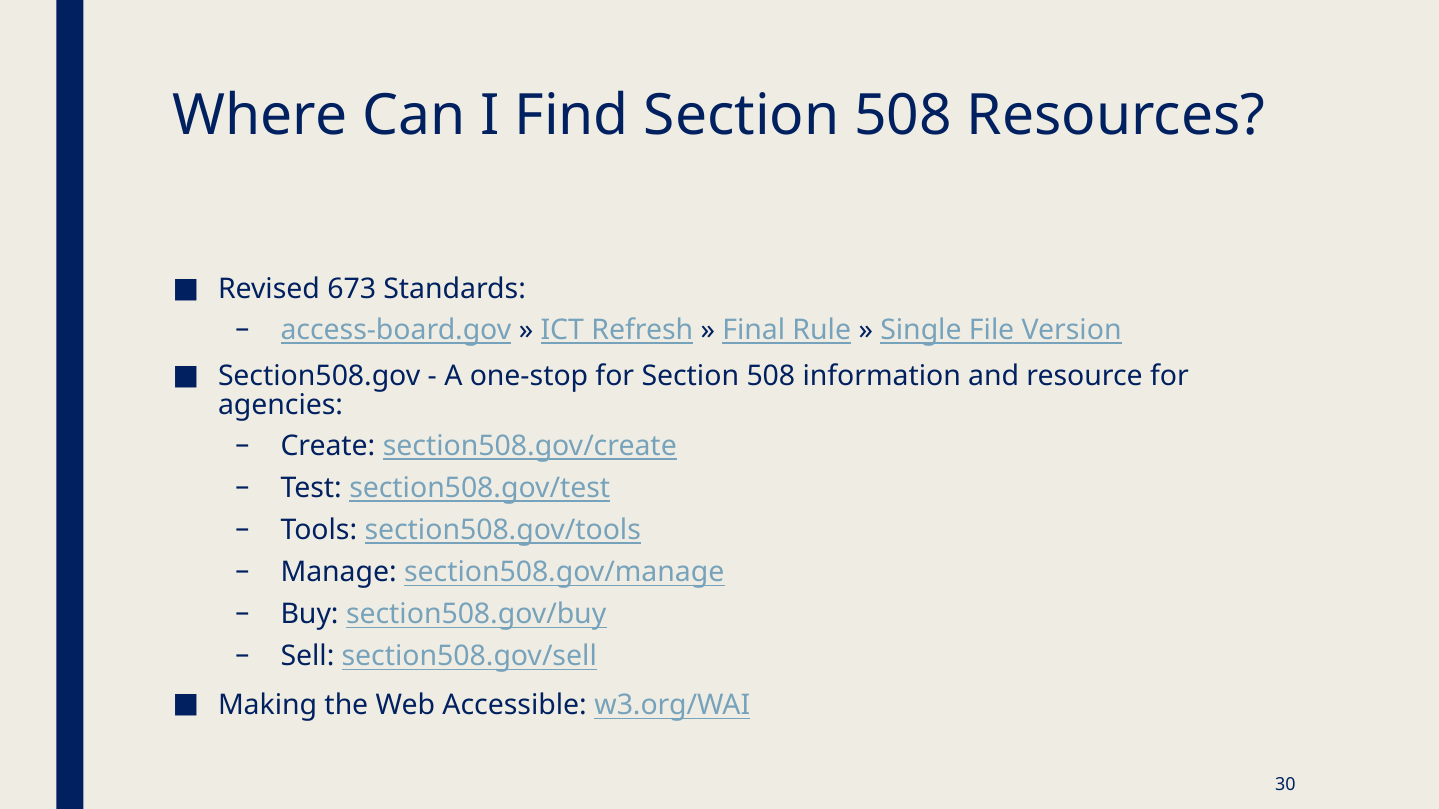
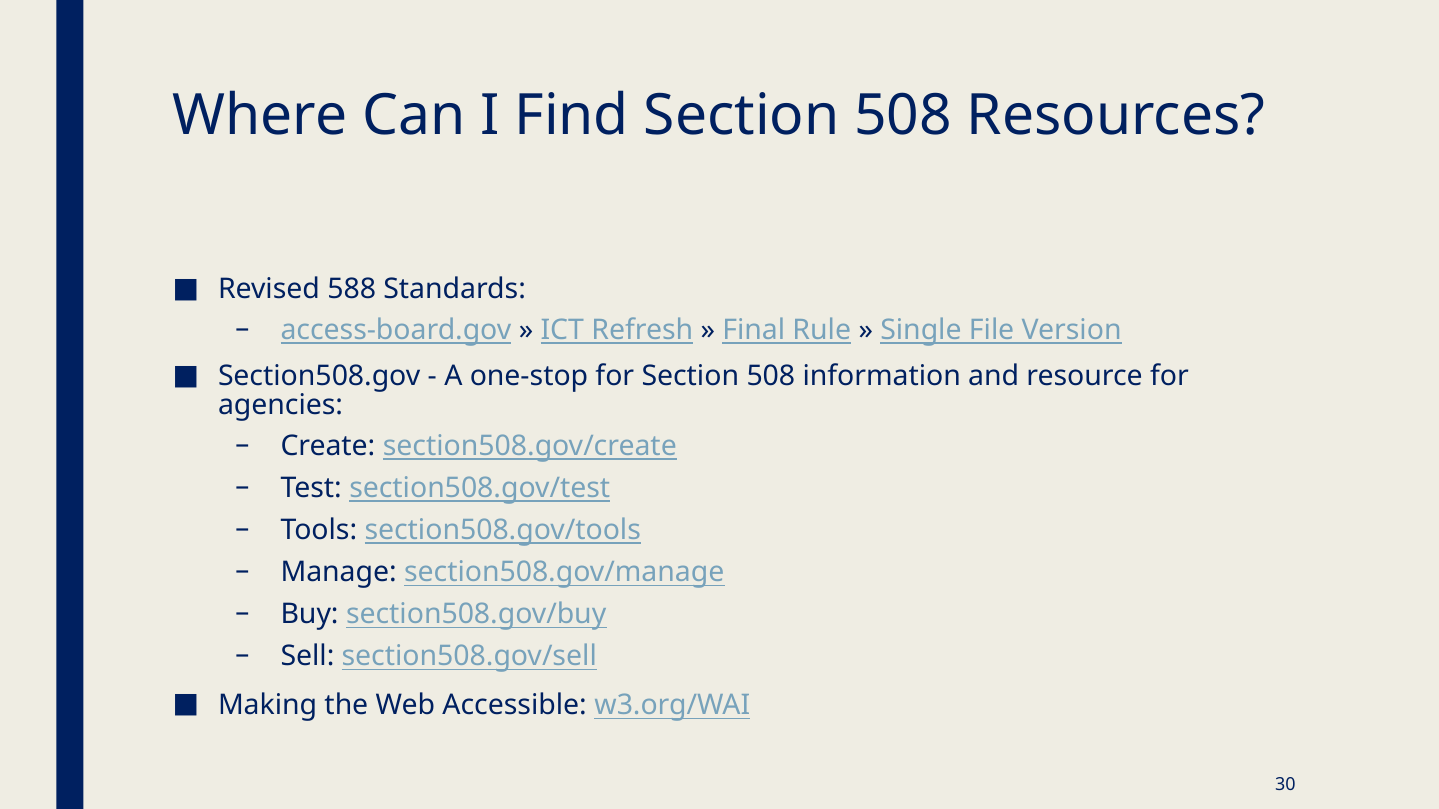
673: 673 -> 588 (352, 289)
